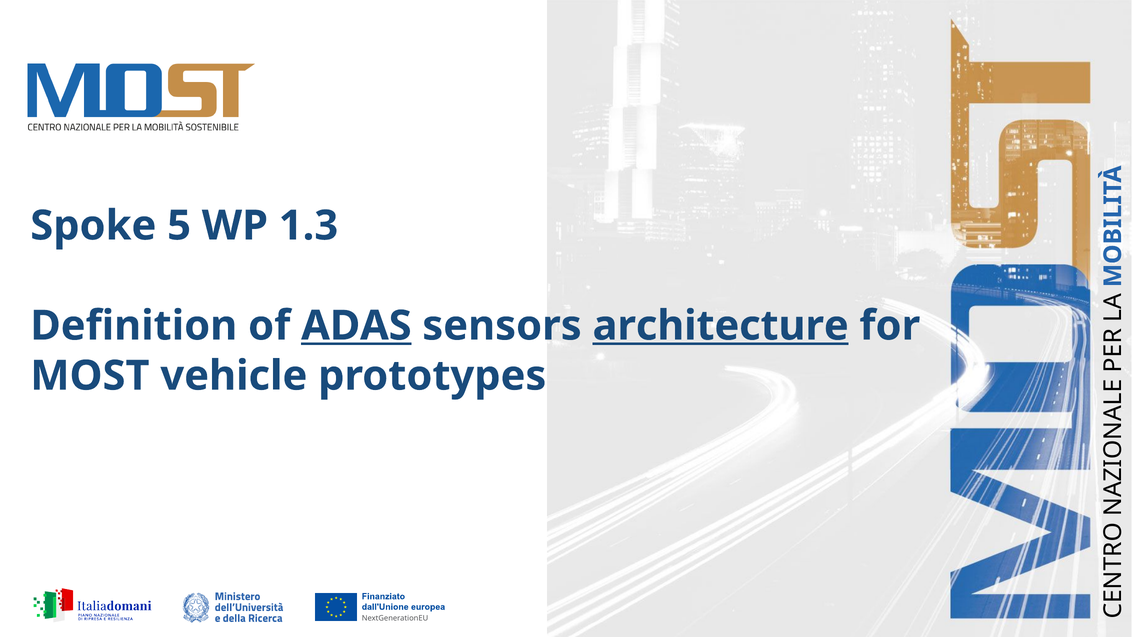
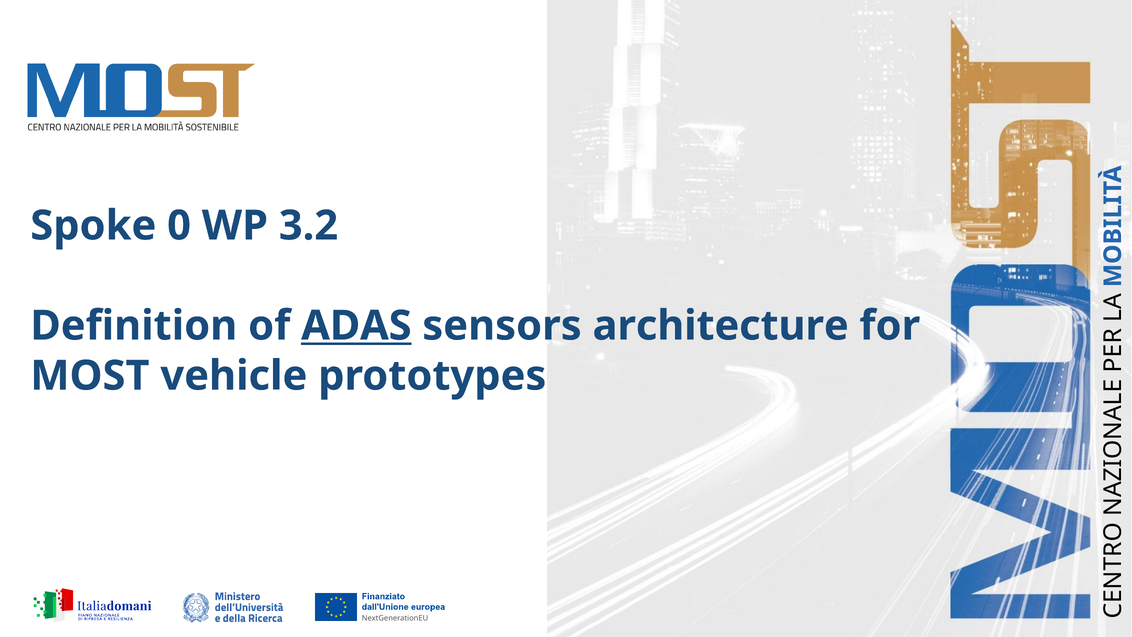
5: 5 -> 0 (179, 226)
1.3: 1.3 -> 3.2 (308, 226)
architecture underline: present -> none (721, 326)
